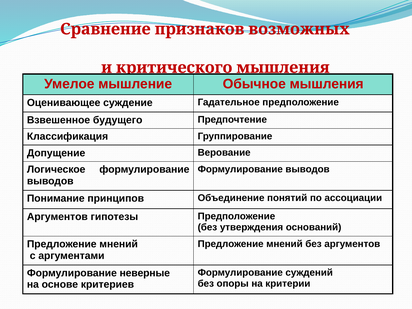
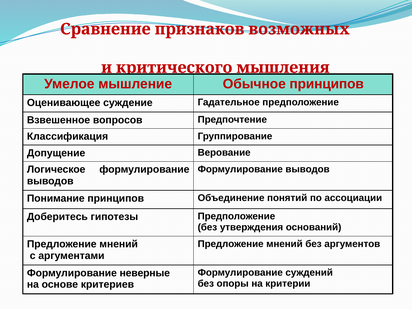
Обычное мышления: мышления -> принципов (327, 84)
будущего: будущего -> вопросов (118, 120)
Аргументов: Аргументов -> Доберитесь (57, 217)
